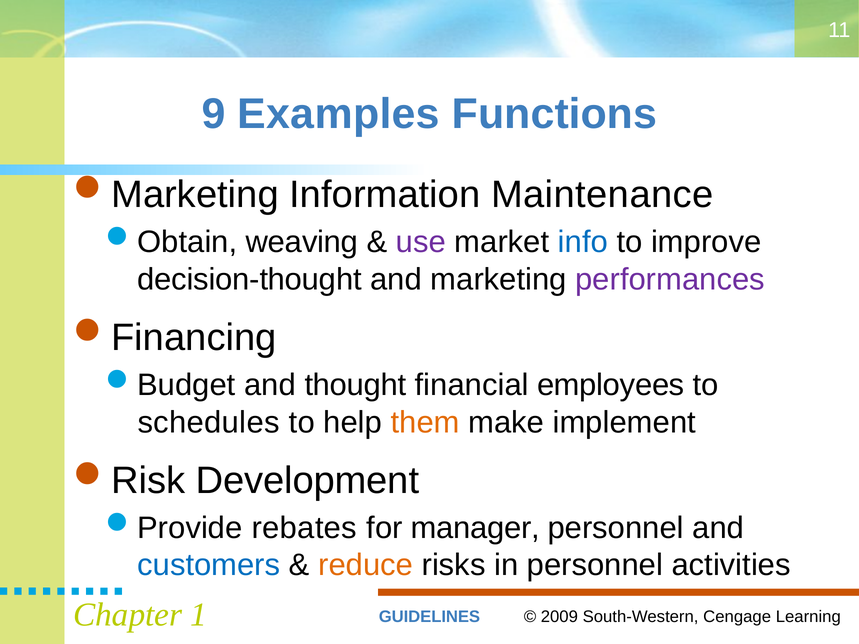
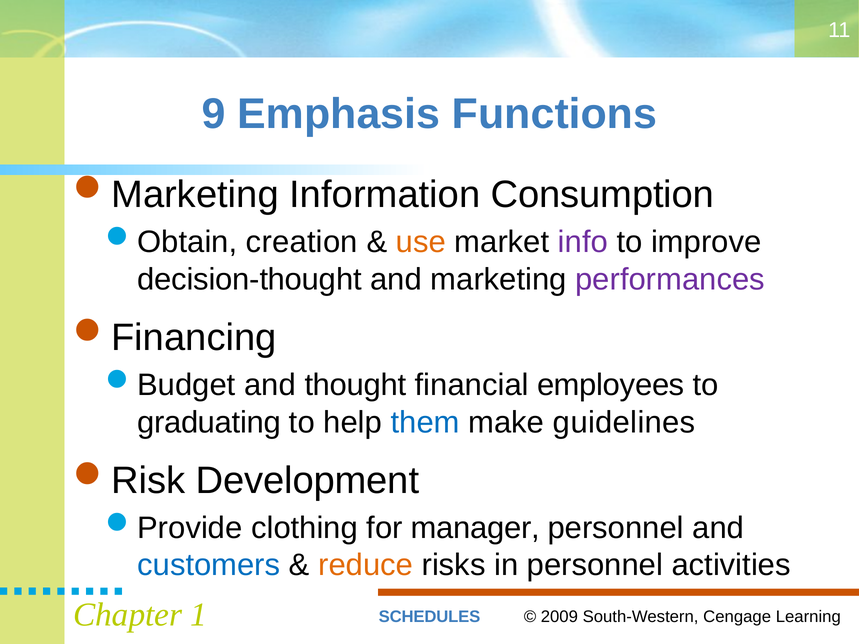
Examples: Examples -> Emphasis (339, 114)
Maintenance: Maintenance -> Consumption (603, 195)
weaving: weaving -> creation (302, 242)
use colour: purple -> orange (421, 242)
info colour: blue -> purple (583, 242)
schedules: schedules -> graduating (209, 423)
them colour: orange -> blue (425, 423)
implement: implement -> guidelines (624, 423)
rebates: rebates -> clothing (305, 528)
GUIDELINES: GUIDELINES -> SCHEDULES (429, 617)
